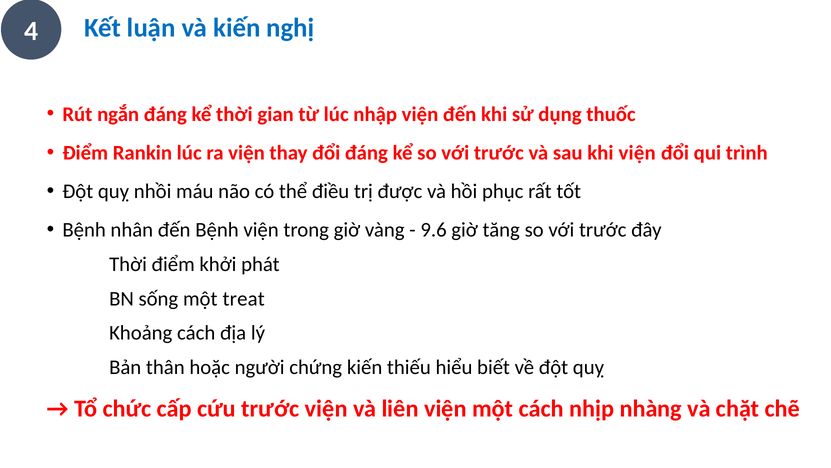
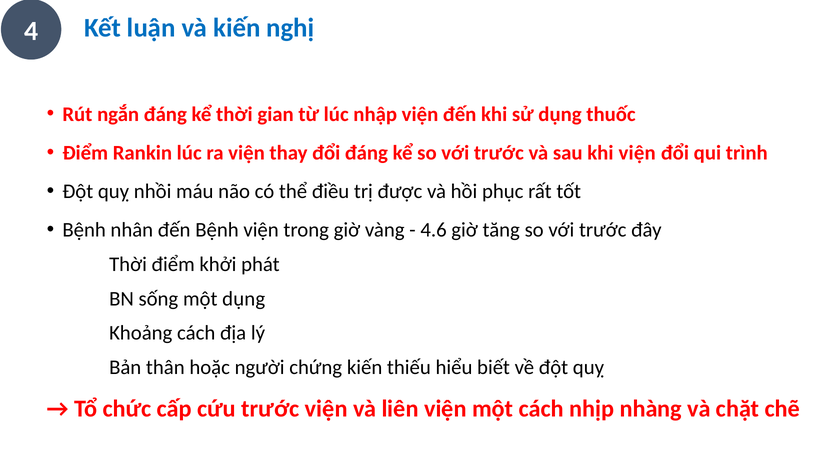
9.6: 9.6 -> 4.6 (434, 230)
một treat: treat -> dụng (244, 298)
